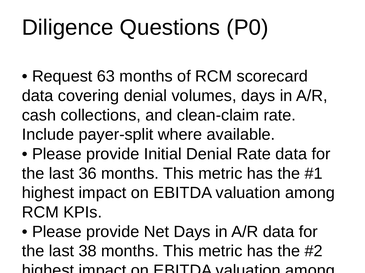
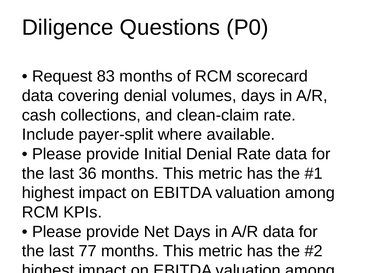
63: 63 -> 83 (106, 77)
38: 38 -> 77 (88, 252)
